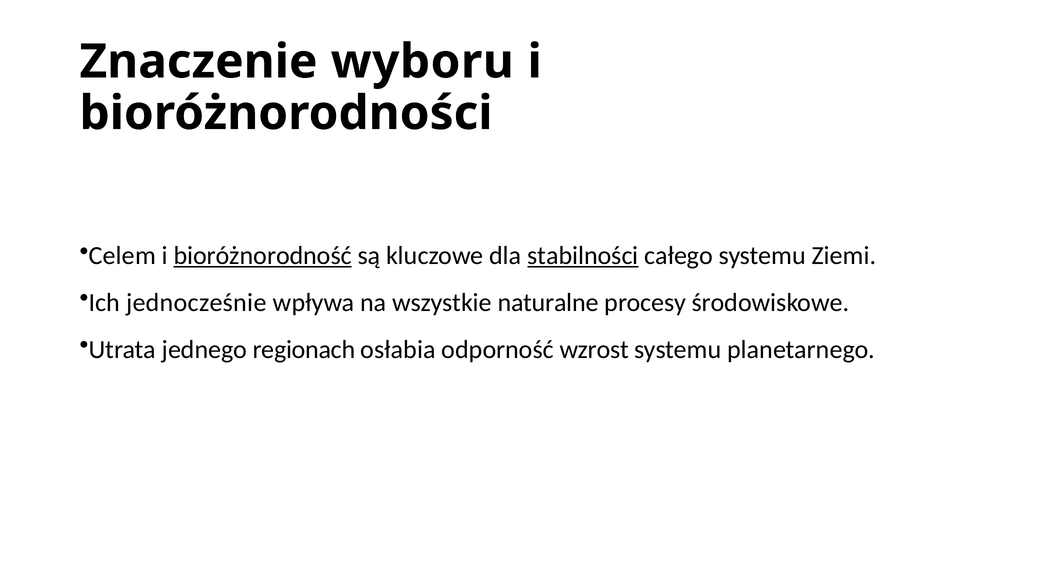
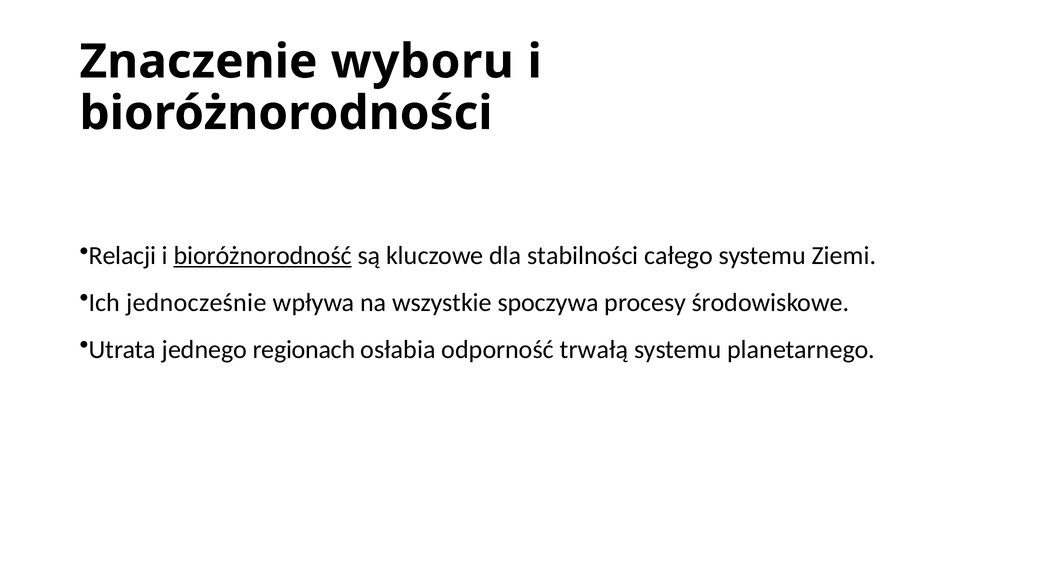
Celem: Celem -> Relacji (122, 256)
stabilności underline: present -> none (583, 256)
naturalne: naturalne -> spoczywa (548, 303)
wzrost: wzrost -> trwałą (594, 350)
